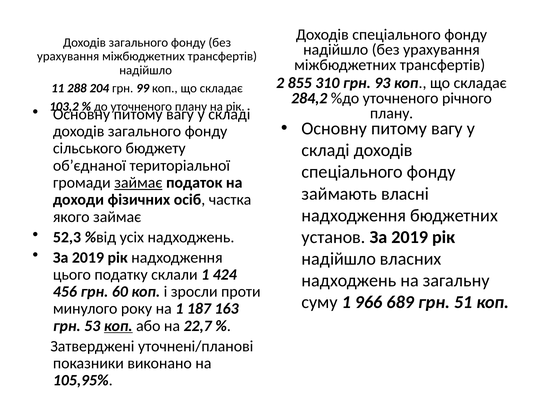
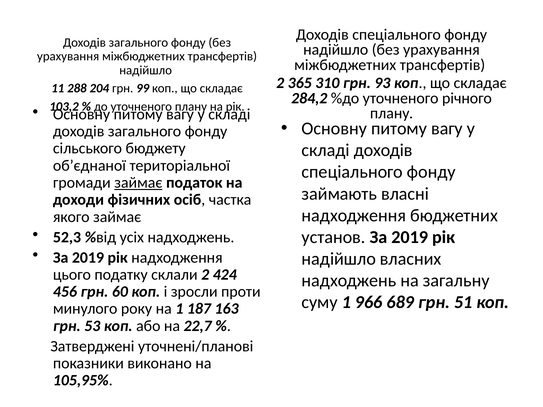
855: 855 -> 365 (300, 83)
склали 1: 1 -> 2 (205, 275)
коп underline: present -> none (118, 326)
